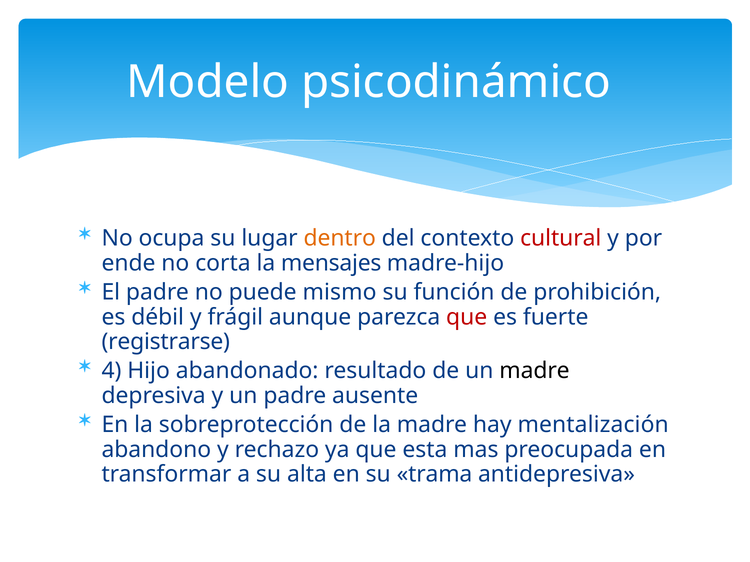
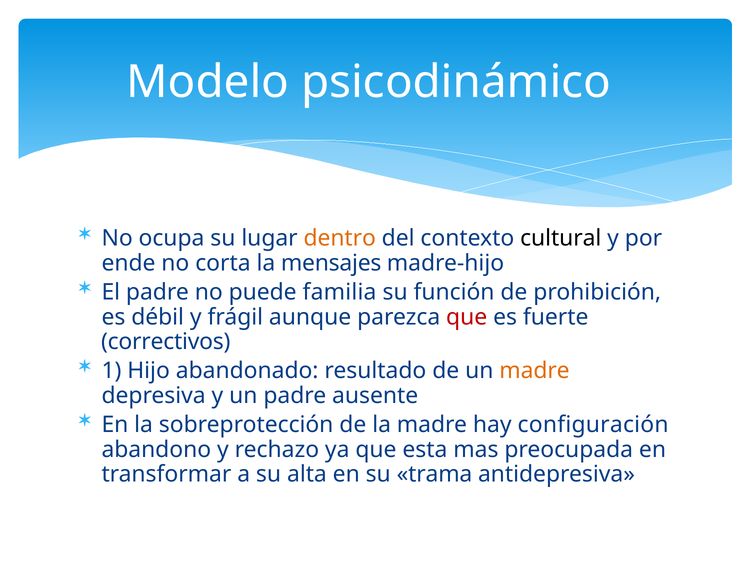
cultural colour: red -> black (561, 239)
mismo: mismo -> familia (340, 293)
registrarse: registrarse -> correctivos (166, 342)
4: 4 -> 1 (111, 371)
madre colour: black -> orange (535, 371)
mentalización: mentalización -> configuración (593, 425)
